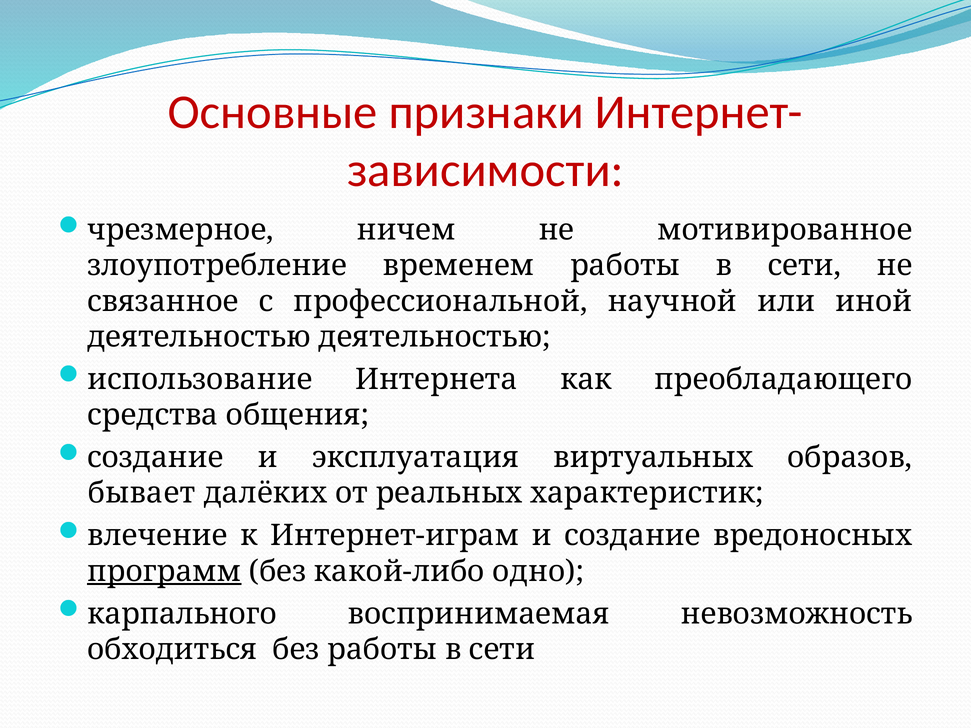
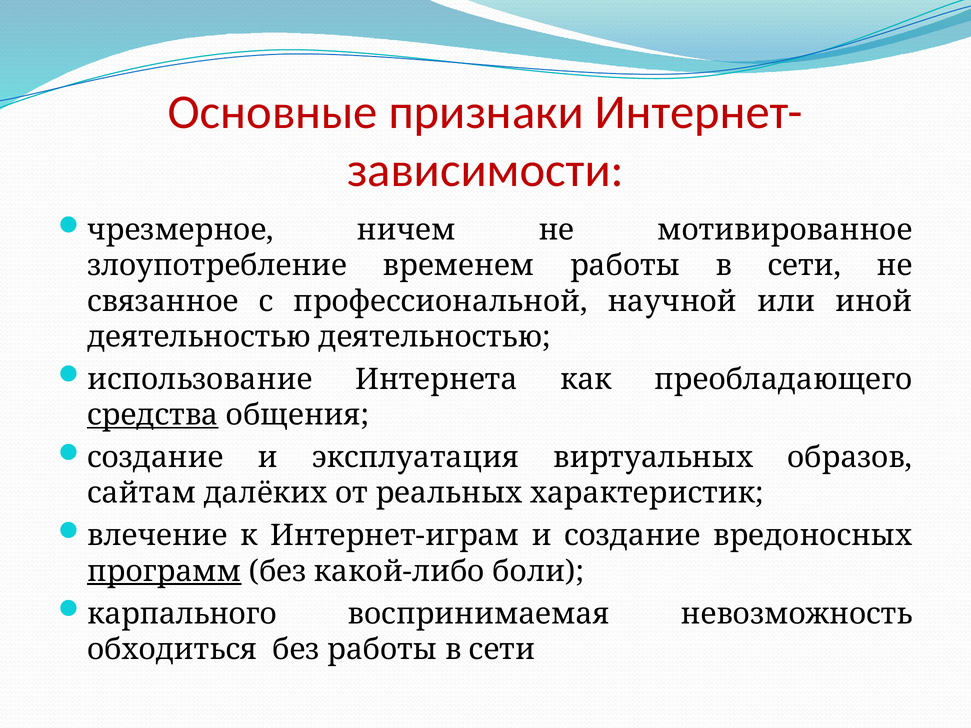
средства underline: none -> present (153, 415)
бывает: бывает -> сайтам (142, 493)
одно: одно -> боли (538, 571)
